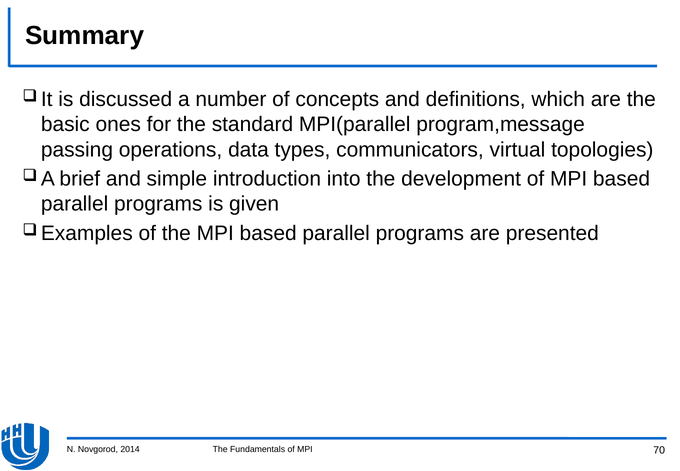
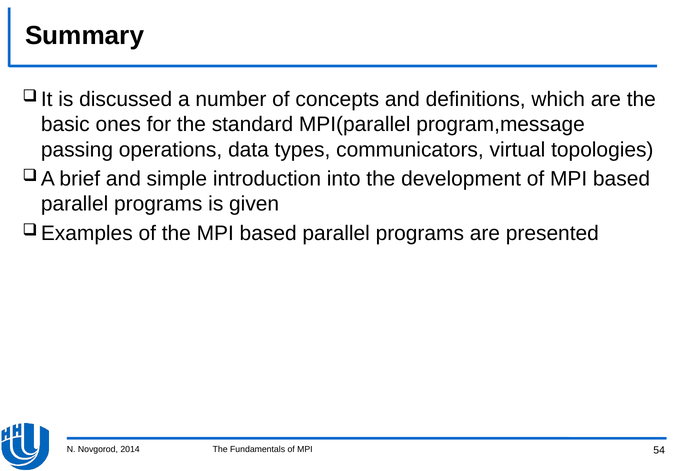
70: 70 -> 54 (659, 450)
